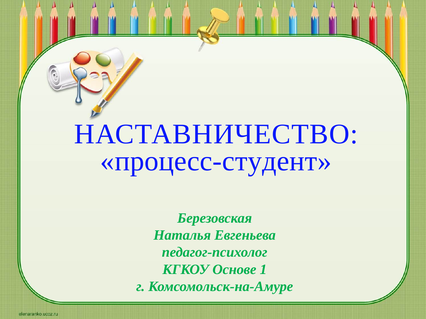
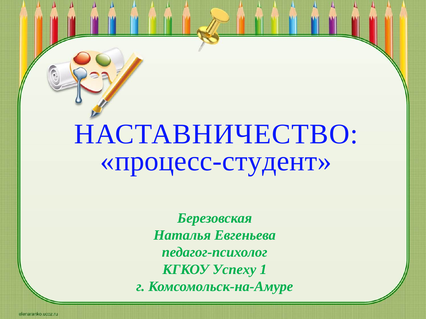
Основе: Основе -> Успеху (234, 270)
